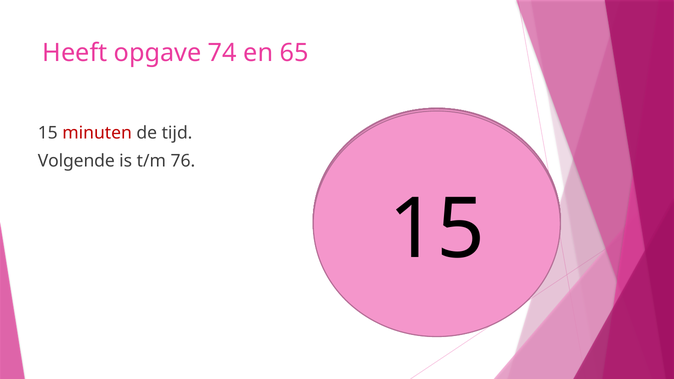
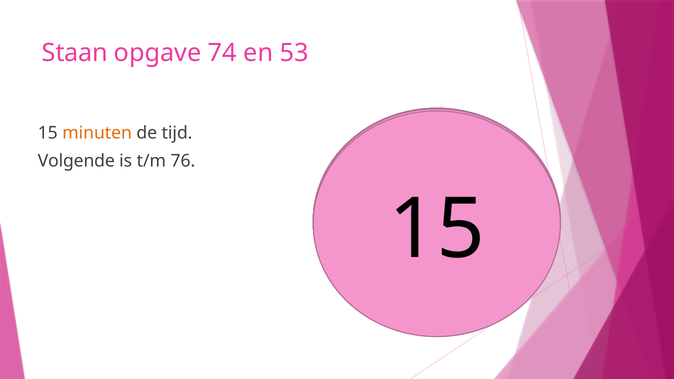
Heeft: Heeft -> Staan (75, 53)
65: 65 -> 53 (294, 53)
minuten colour: red -> orange (97, 133)
